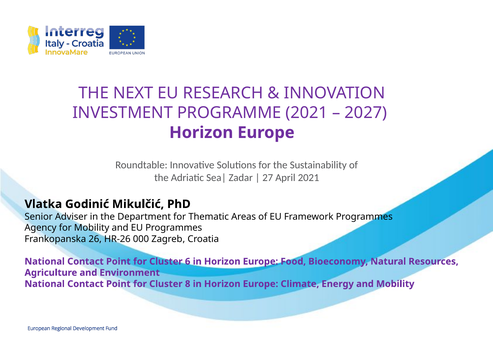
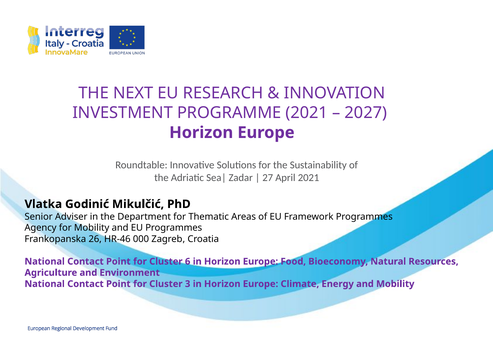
HR-26: HR-26 -> HR-46 (117, 239)
8: 8 -> 3 (188, 284)
